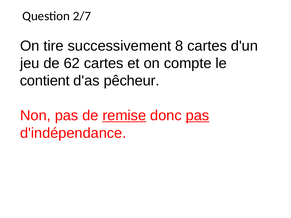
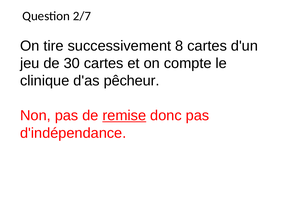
62: 62 -> 30 (72, 63)
contient: contient -> clinique (45, 81)
pas underline: present -> none (197, 116)
